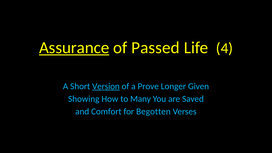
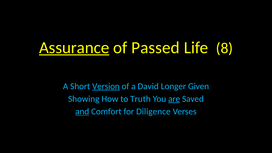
4: 4 -> 8 (224, 48)
Prove: Prove -> David (148, 86)
Many: Many -> Truth (140, 99)
are underline: none -> present (174, 99)
and underline: none -> present (82, 111)
Begotten: Begotten -> Diligence (153, 111)
